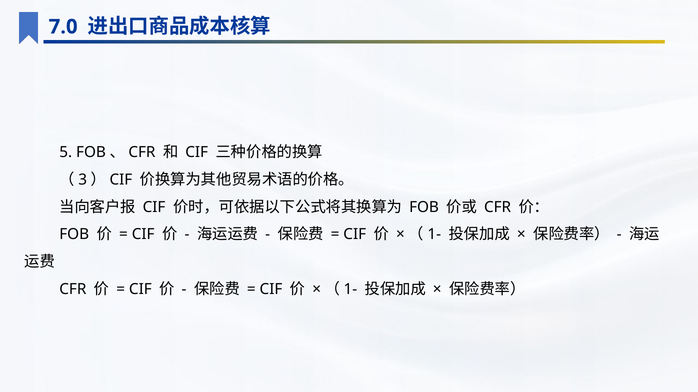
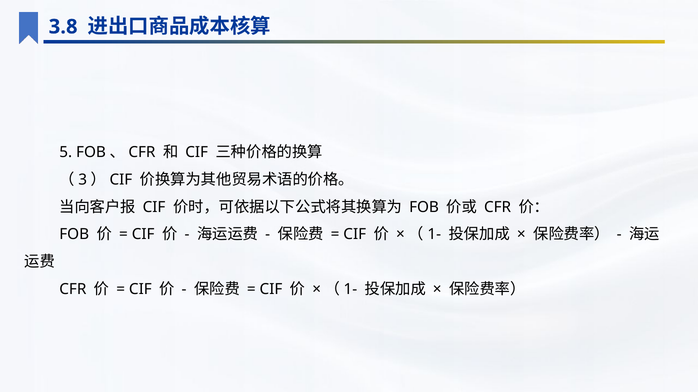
7.0: 7.0 -> 3.8 (63, 27)
